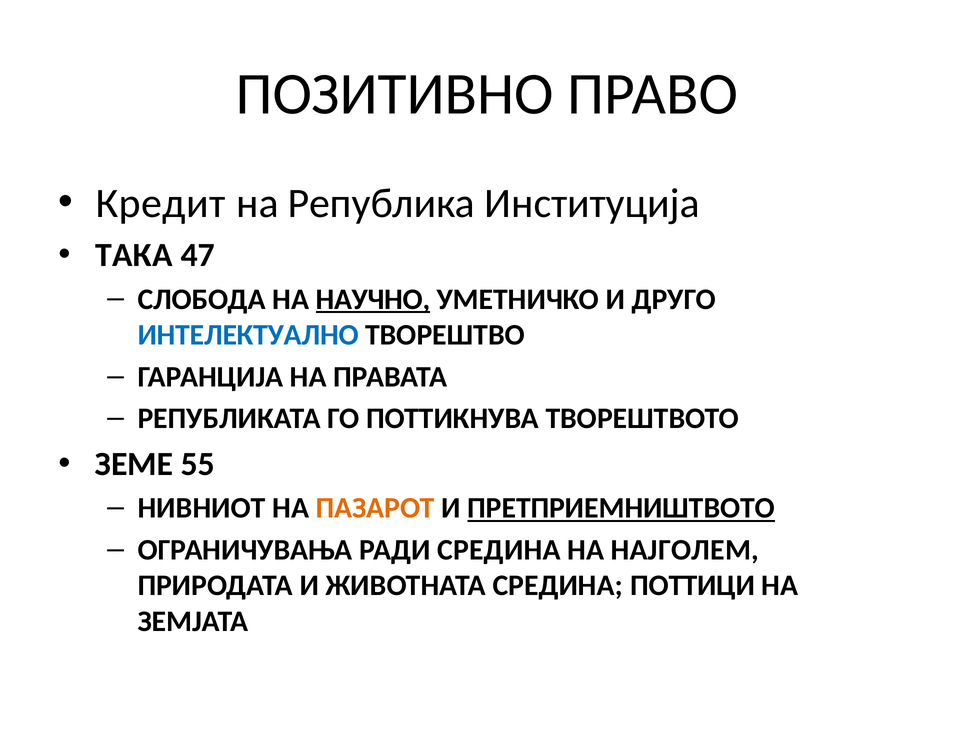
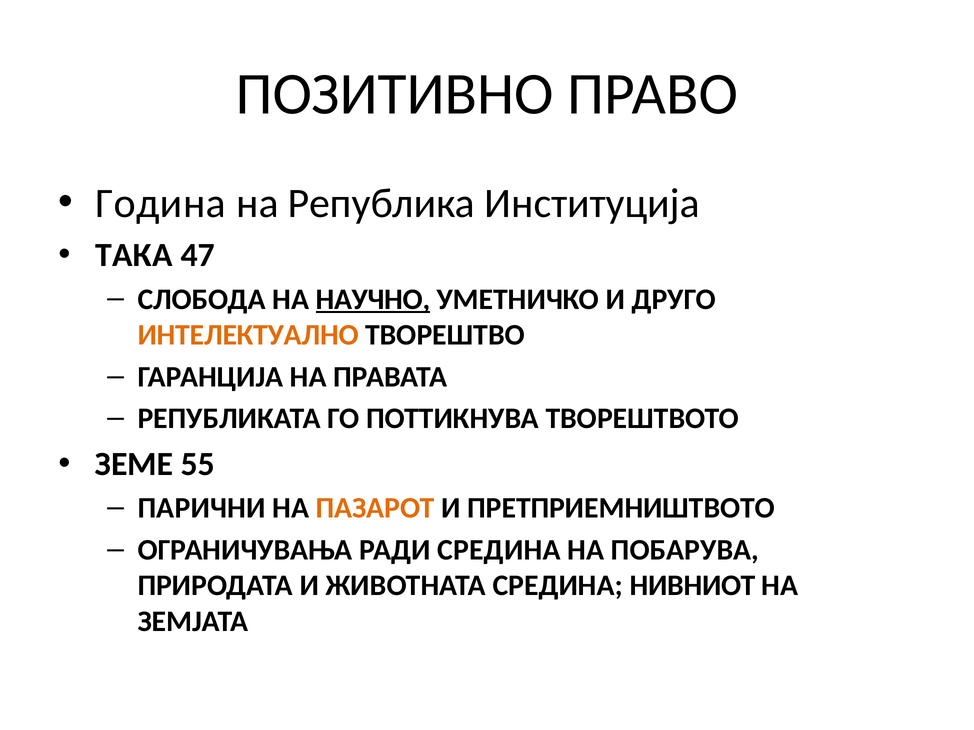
Кредит: Кредит -> Година (161, 203)
ИНТЕЛЕКТУАЛНО colour: blue -> orange (248, 335)
НИВНИОТ: НИВНИОТ -> ПАРИЧНИ (202, 508)
ПРЕТПРИЕМНИШТВОТО underline: present -> none (621, 508)
НАЈГОЛЕМ: НАЈГОЛЕМ -> ПОБАРУВА (685, 550)
ПОТТИЦИ: ПОТТИЦИ -> НИВНИОТ (693, 586)
